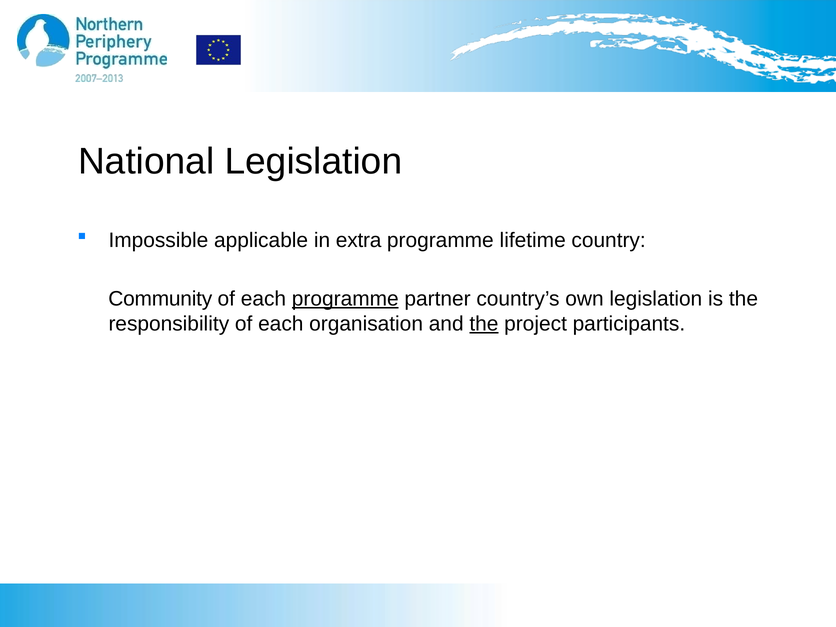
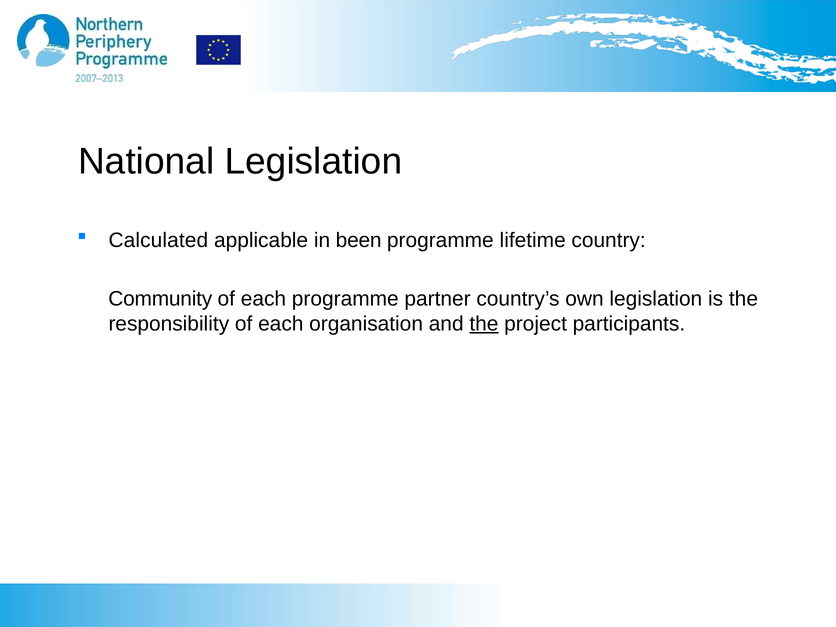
Impossible: Impossible -> Calculated (158, 240)
extra: extra -> been (359, 240)
programme underline: present -> none (345, 299)
